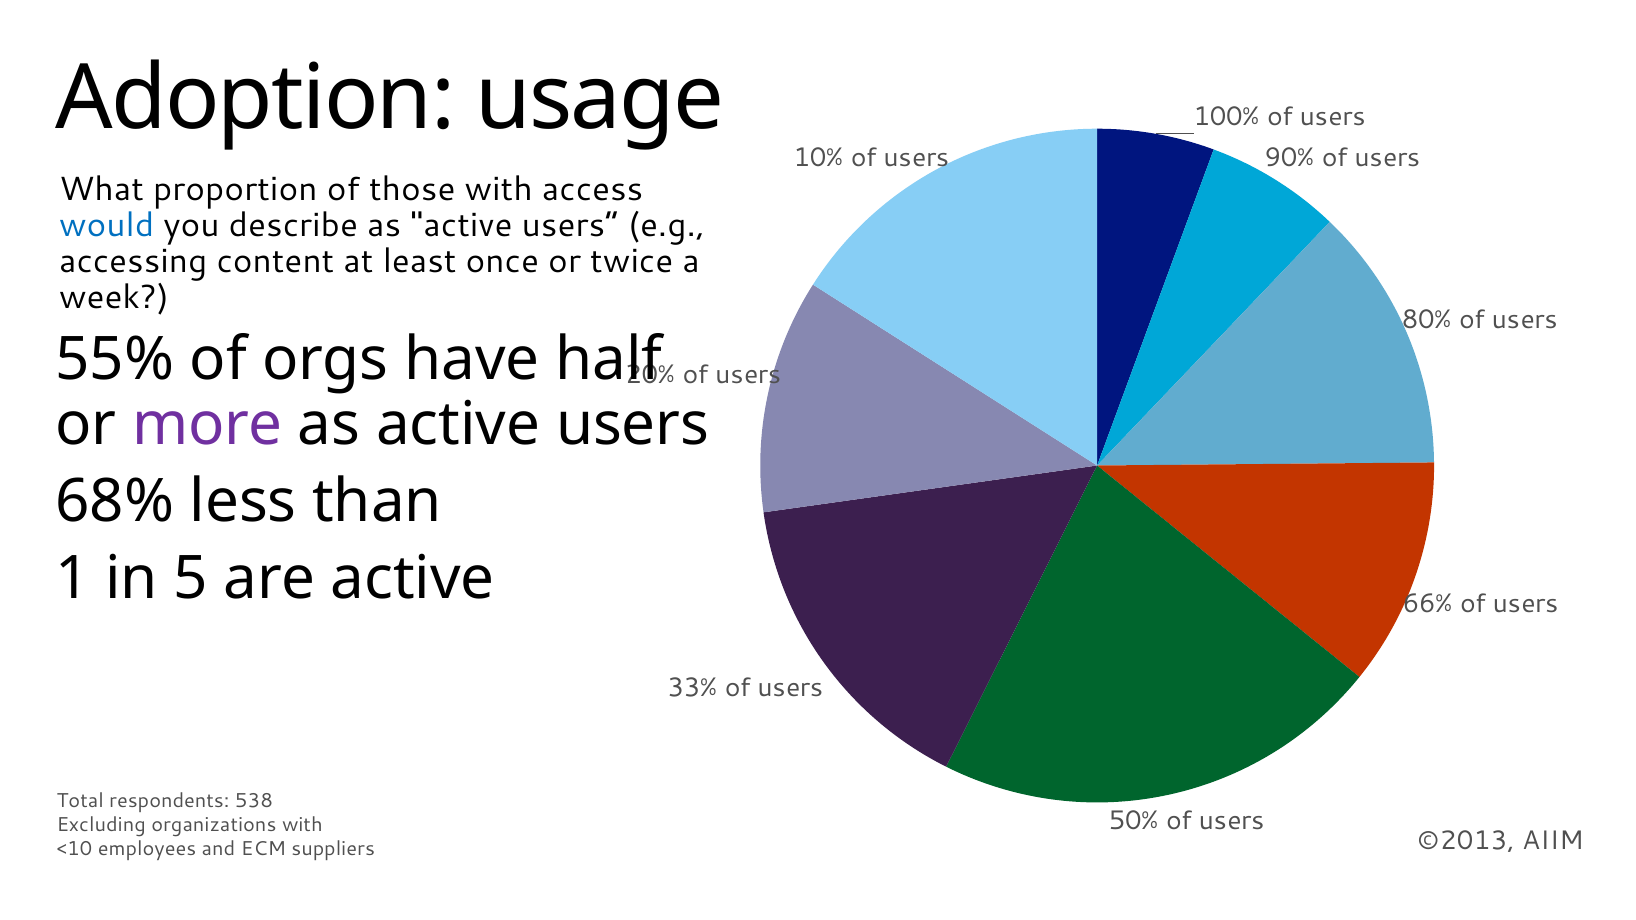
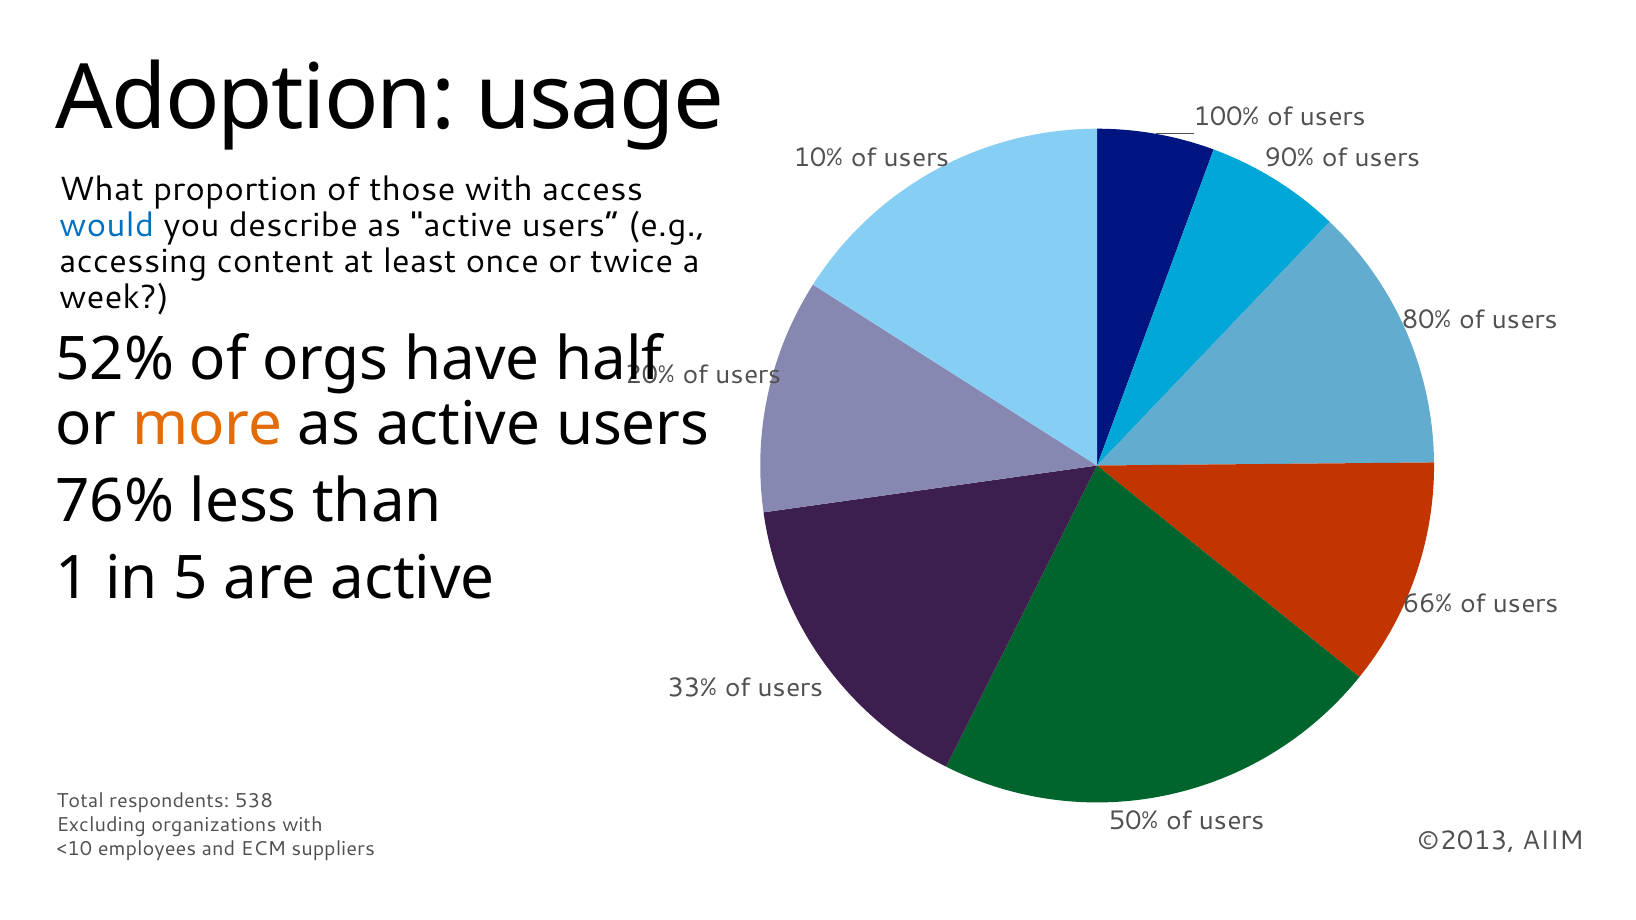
55%: 55% -> 52% (115, 360)
more colour: purple -> orange (207, 425)
68%: 68% -> 76% (115, 502)
